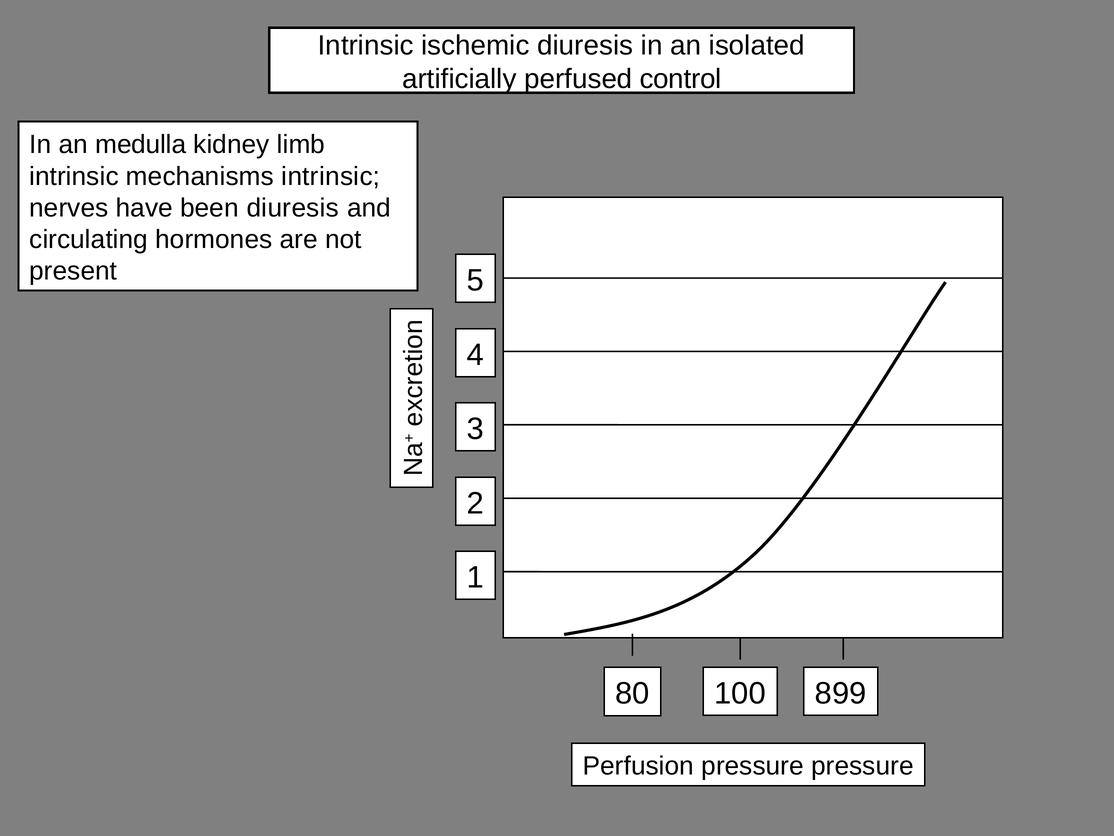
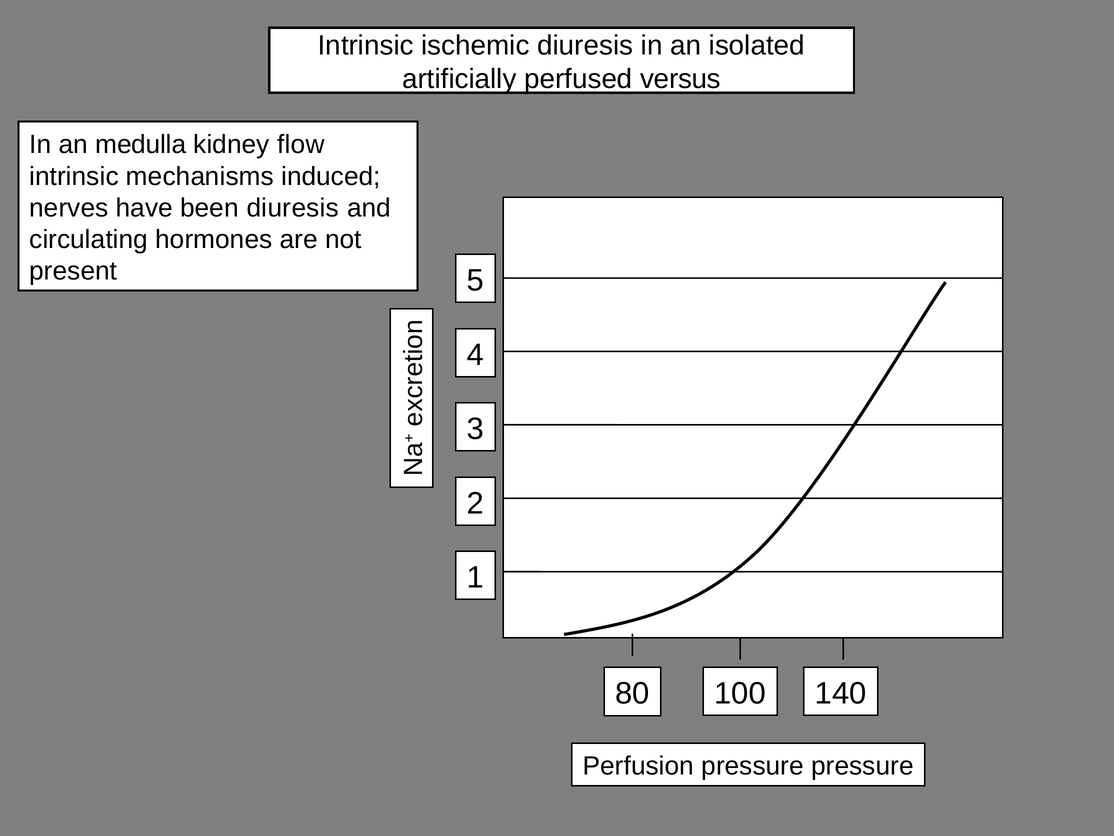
control: control -> versus (681, 79)
limb: limb -> flow (301, 145)
mechanisms intrinsic: intrinsic -> induced (331, 176)
899: 899 -> 140 (841, 693)
